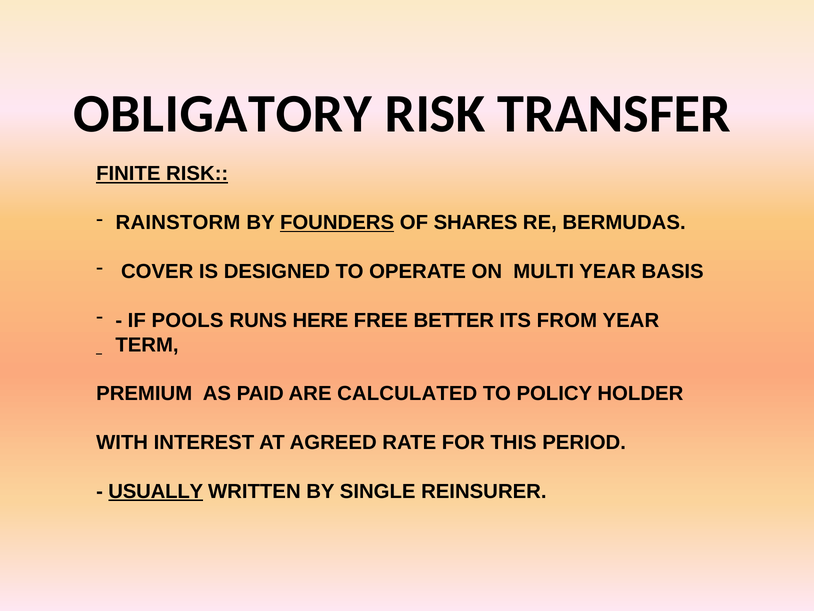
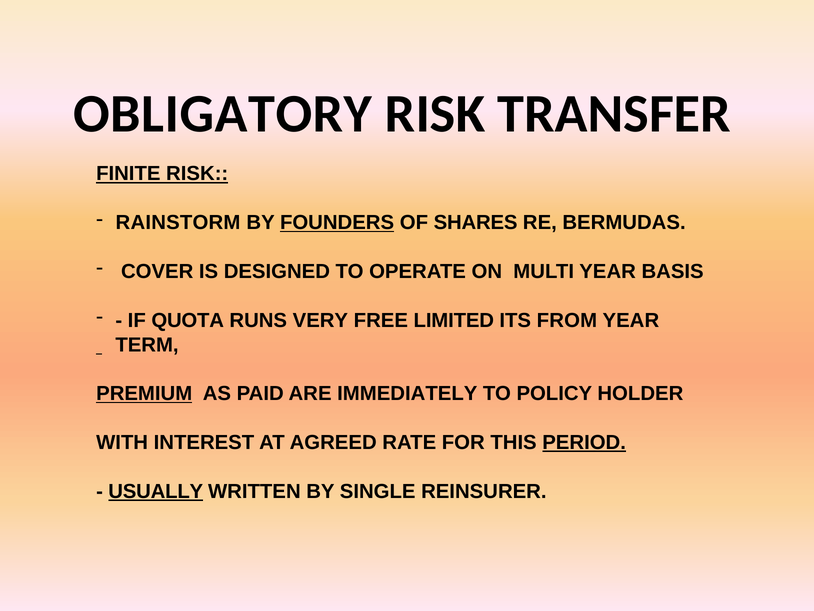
POOLS: POOLS -> QUOTA (188, 320)
HERE: HERE -> VERY (320, 320)
BETTER: BETTER -> LIMITED (454, 320)
PREMIUM underline: none -> present (144, 393)
CALCULATED: CALCULATED -> IMMEDIATELY (407, 393)
PERIOD underline: none -> present (584, 442)
